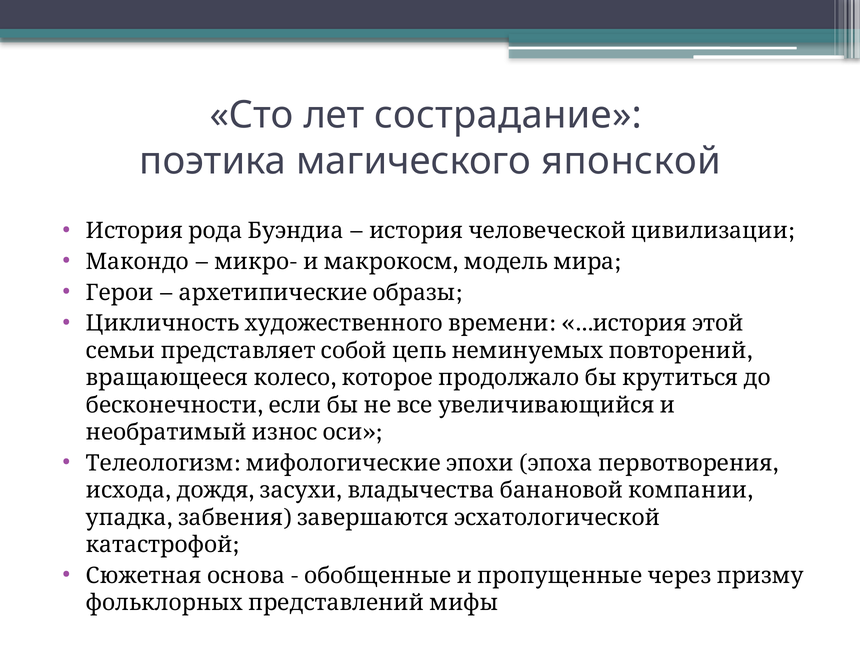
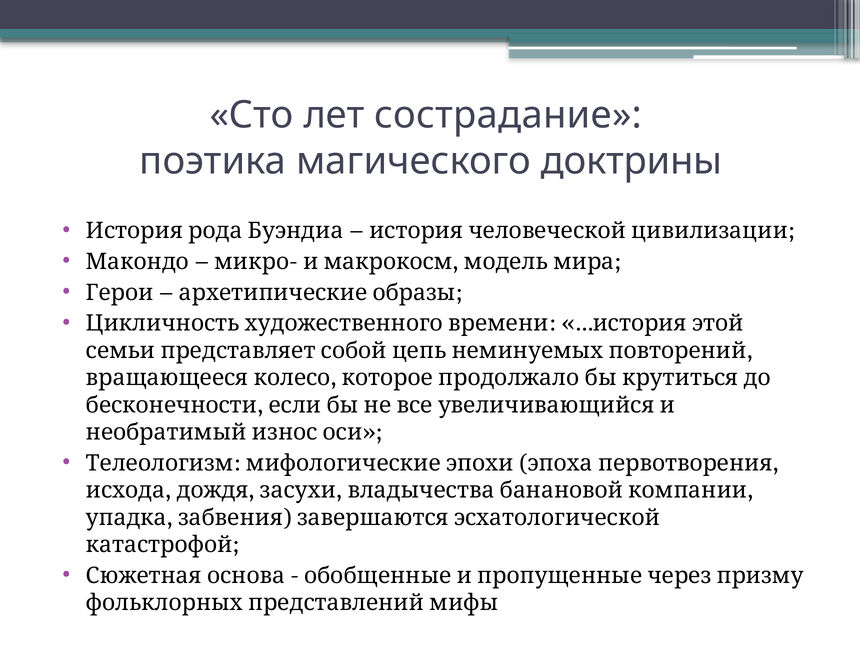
японской: японской -> доктрины (632, 161)
